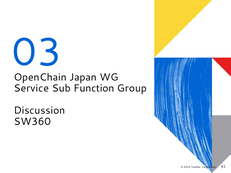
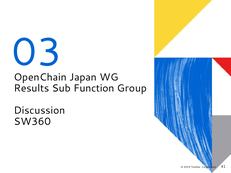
Service: Service -> Results (31, 88)
